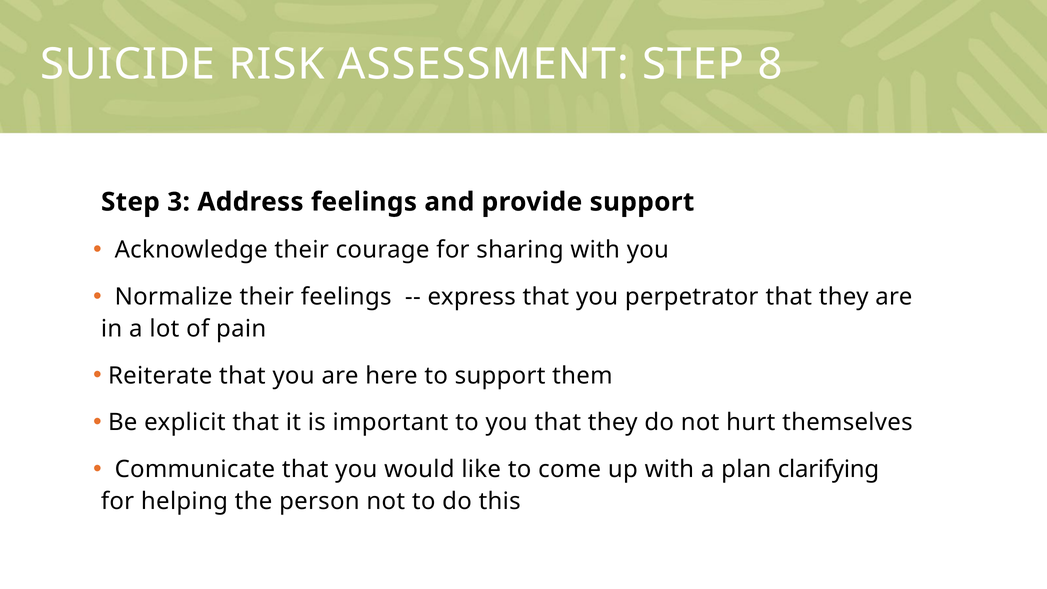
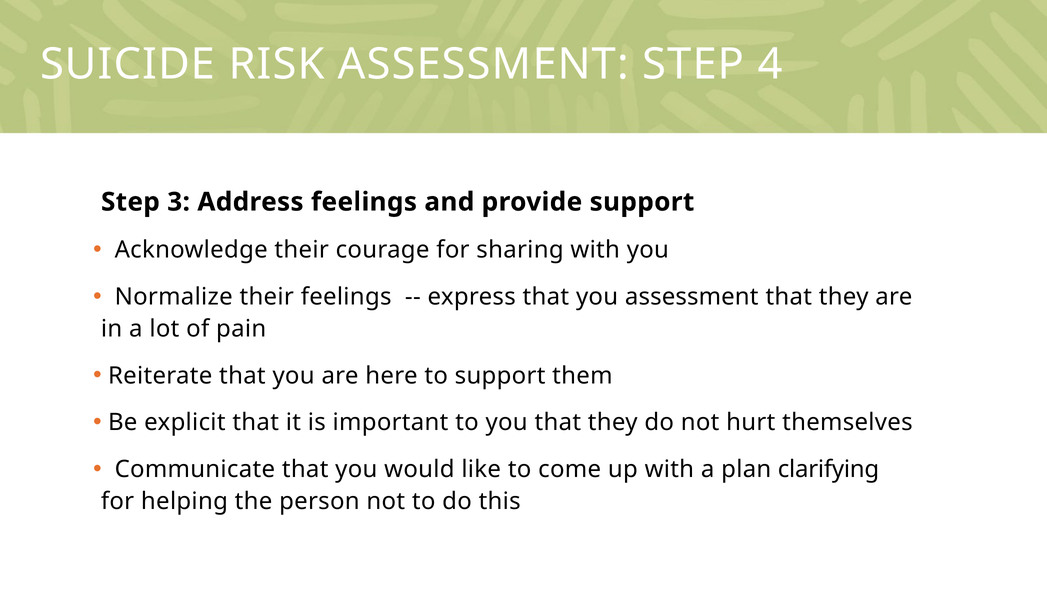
8: 8 -> 4 (770, 65)
you perpetrator: perpetrator -> assessment (692, 297)
